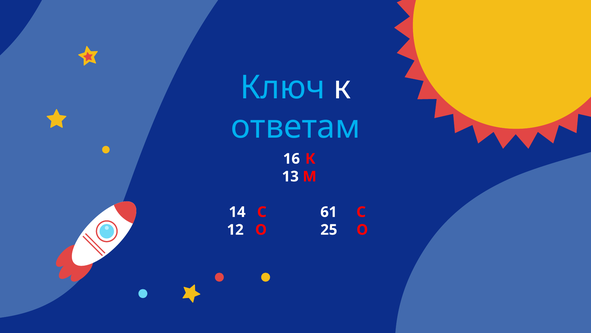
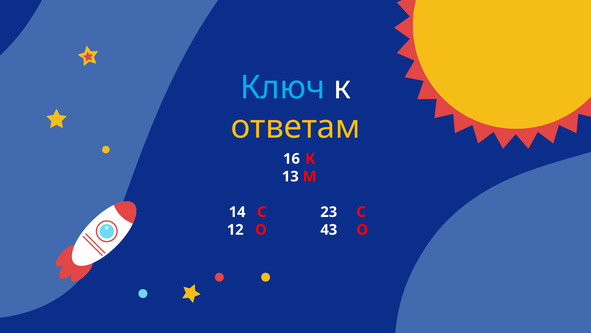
ответам colour: light blue -> yellow (296, 127)
61: 61 -> 23 (329, 212)
25: 25 -> 43 (329, 229)
